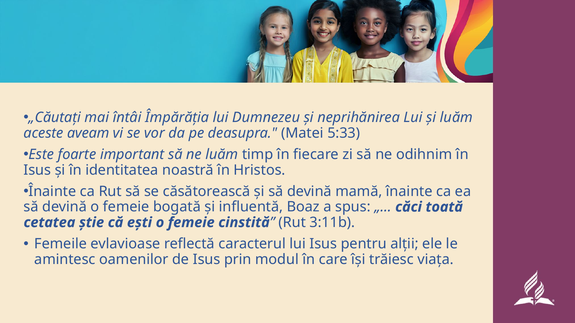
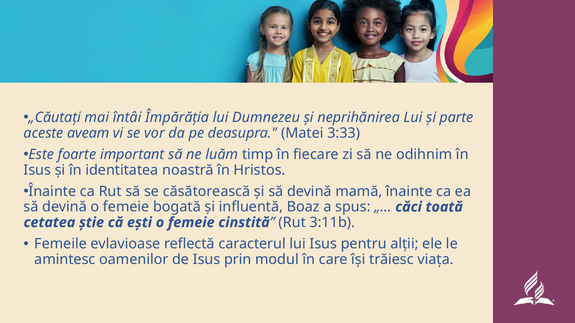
și luăm: luăm -> parte (456, 118)
5:33: 5:33 -> 3:33 (344, 133)
